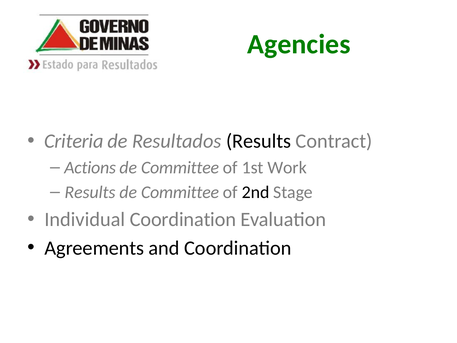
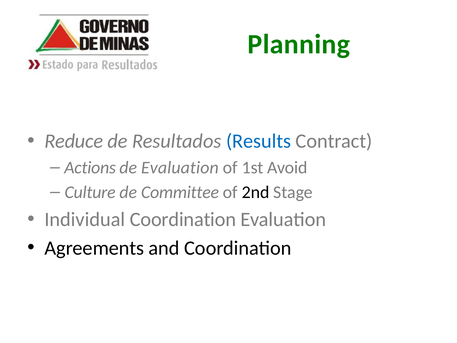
Agencies: Agencies -> Planning (299, 44)
Criteria: Criteria -> Reduce (74, 141)
Results colour: black -> blue (259, 141)
Committee: Committee -> Evaluation (180, 167)
Work: Work -> Avoid (287, 167)
Results: Results -> Culture (90, 192)
